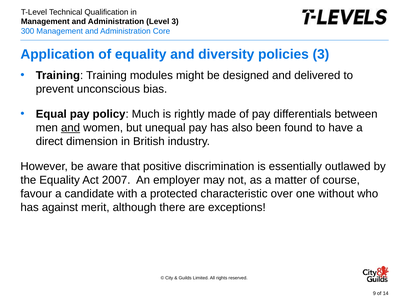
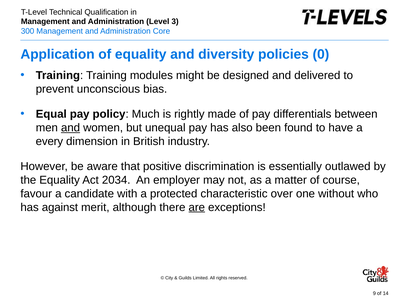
policies 3: 3 -> 0 (321, 54)
direct: direct -> every (49, 141)
2007: 2007 -> 2034 (116, 180)
are underline: none -> present (197, 207)
